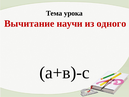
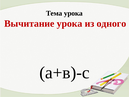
Вычитание научи: научи -> урока (70, 23)
